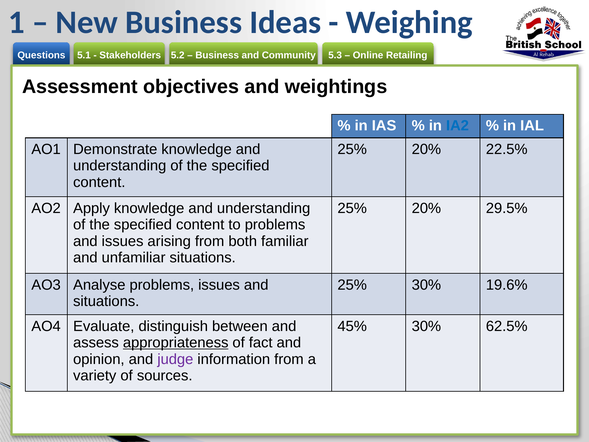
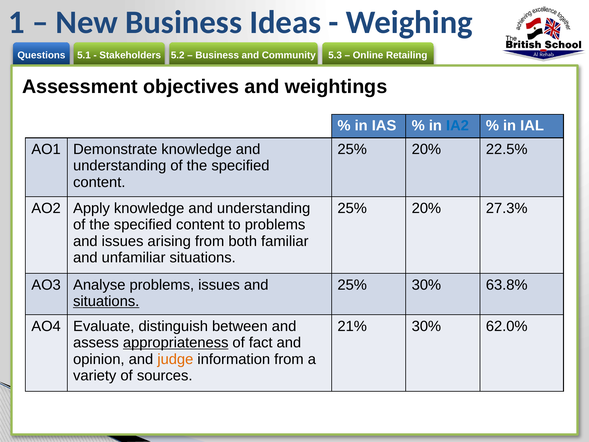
29.5%: 29.5% -> 27.3% (507, 208)
19.6%: 19.6% -> 63.8% (507, 285)
situations underline: none -> present (106, 301)
45%: 45% -> 21% (352, 326)
62.5%: 62.5% -> 62.0% (507, 326)
judge colour: purple -> orange (175, 359)
